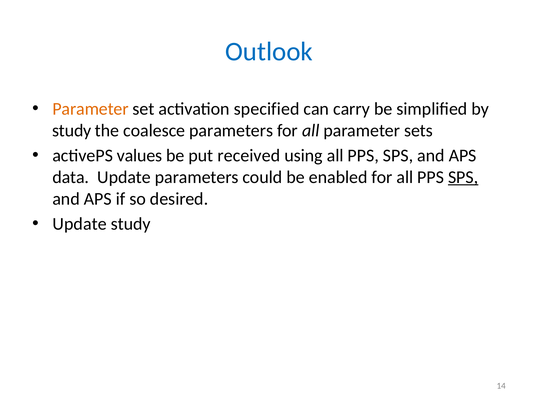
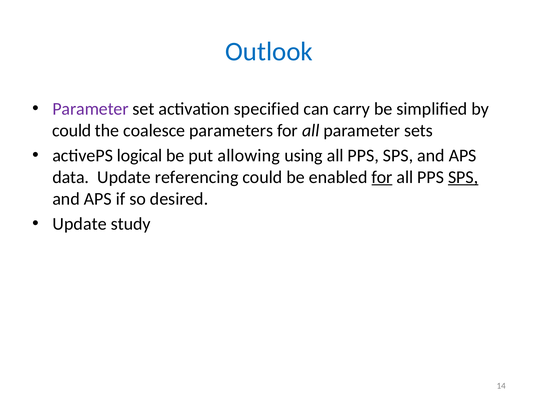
Parameter colour: orange -> purple (91, 109)
study: study -> could (72, 130)
values: values -> logical (140, 155)
received: received -> allowing (249, 155)
Update parameters: parameters -> referencing (197, 177)
for underline: none -> present (382, 177)
